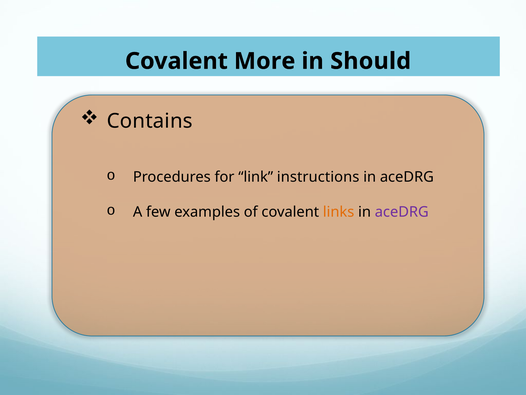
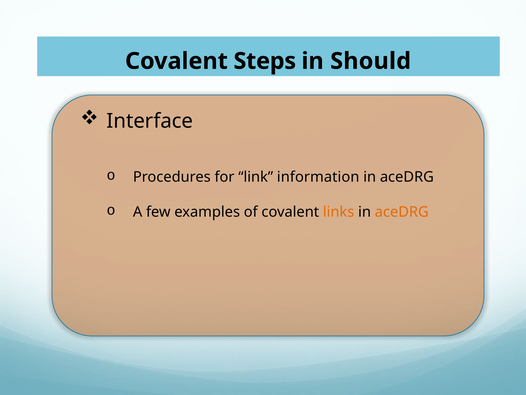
More: More -> Steps (265, 61)
Contains: Contains -> Interface (150, 121)
instructions: instructions -> information (318, 177)
aceDRG colour: purple -> orange (402, 212)
